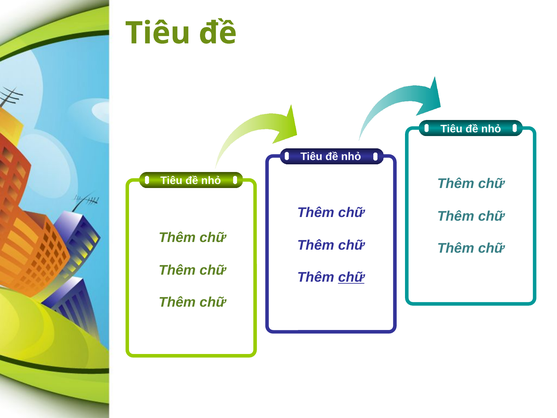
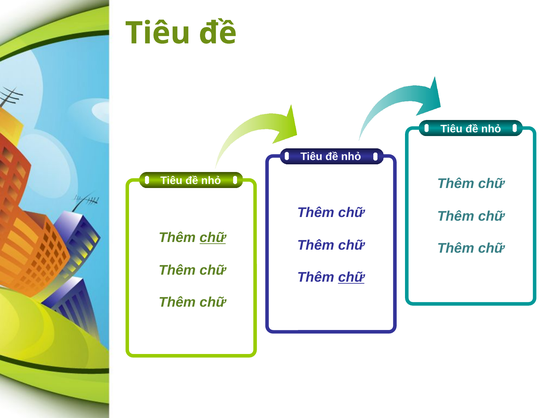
chữ underline: none -> present (213, 238)
